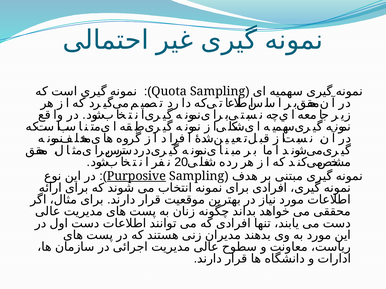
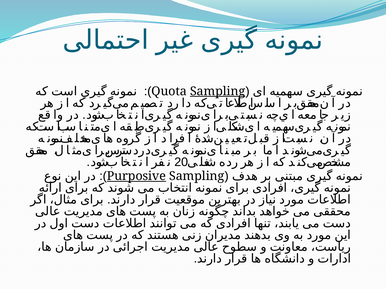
Sampling underline: none -> present (218, 91)
